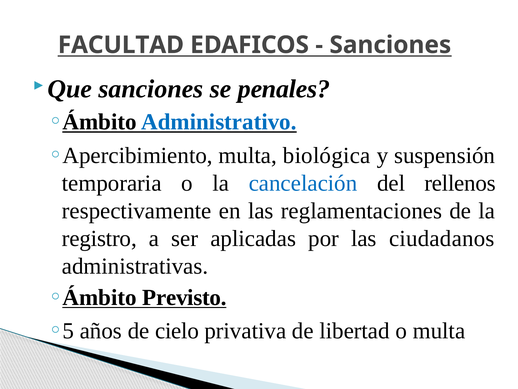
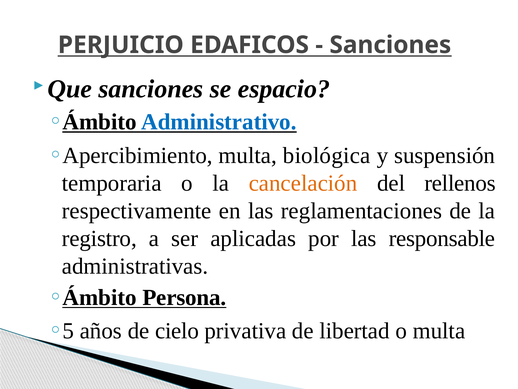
FACULTAD: FACULTAD -> PERJUICIO (121, 45)
penales: penales -> espacio (284, 89)
cancelación colour: blue -> orange (303, 183)
ciudadanos: ciudadanos -> responsable (442, 238)
Previsto: Previsto -> Persona (184, 297)
